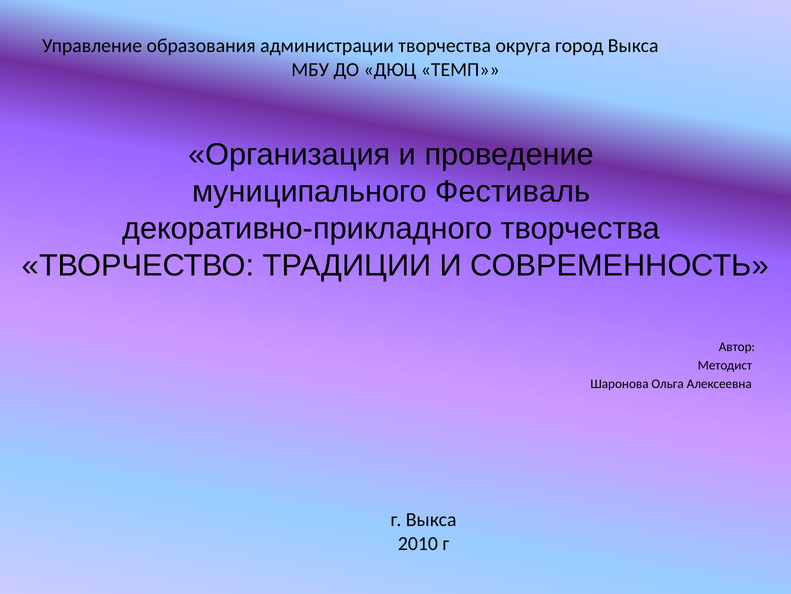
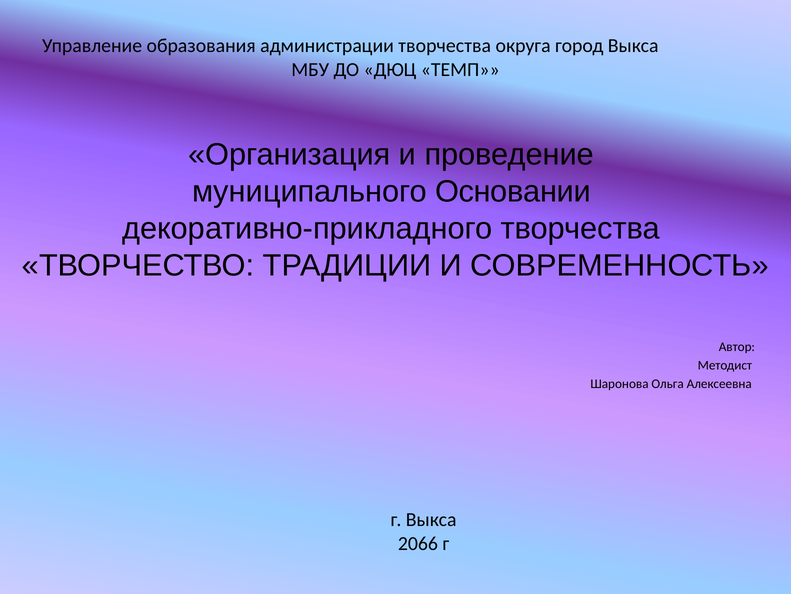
Фестиваль: Фестиваль -> Основании (513, 191)
2010: 2010 -> 2066 (418, 543)
